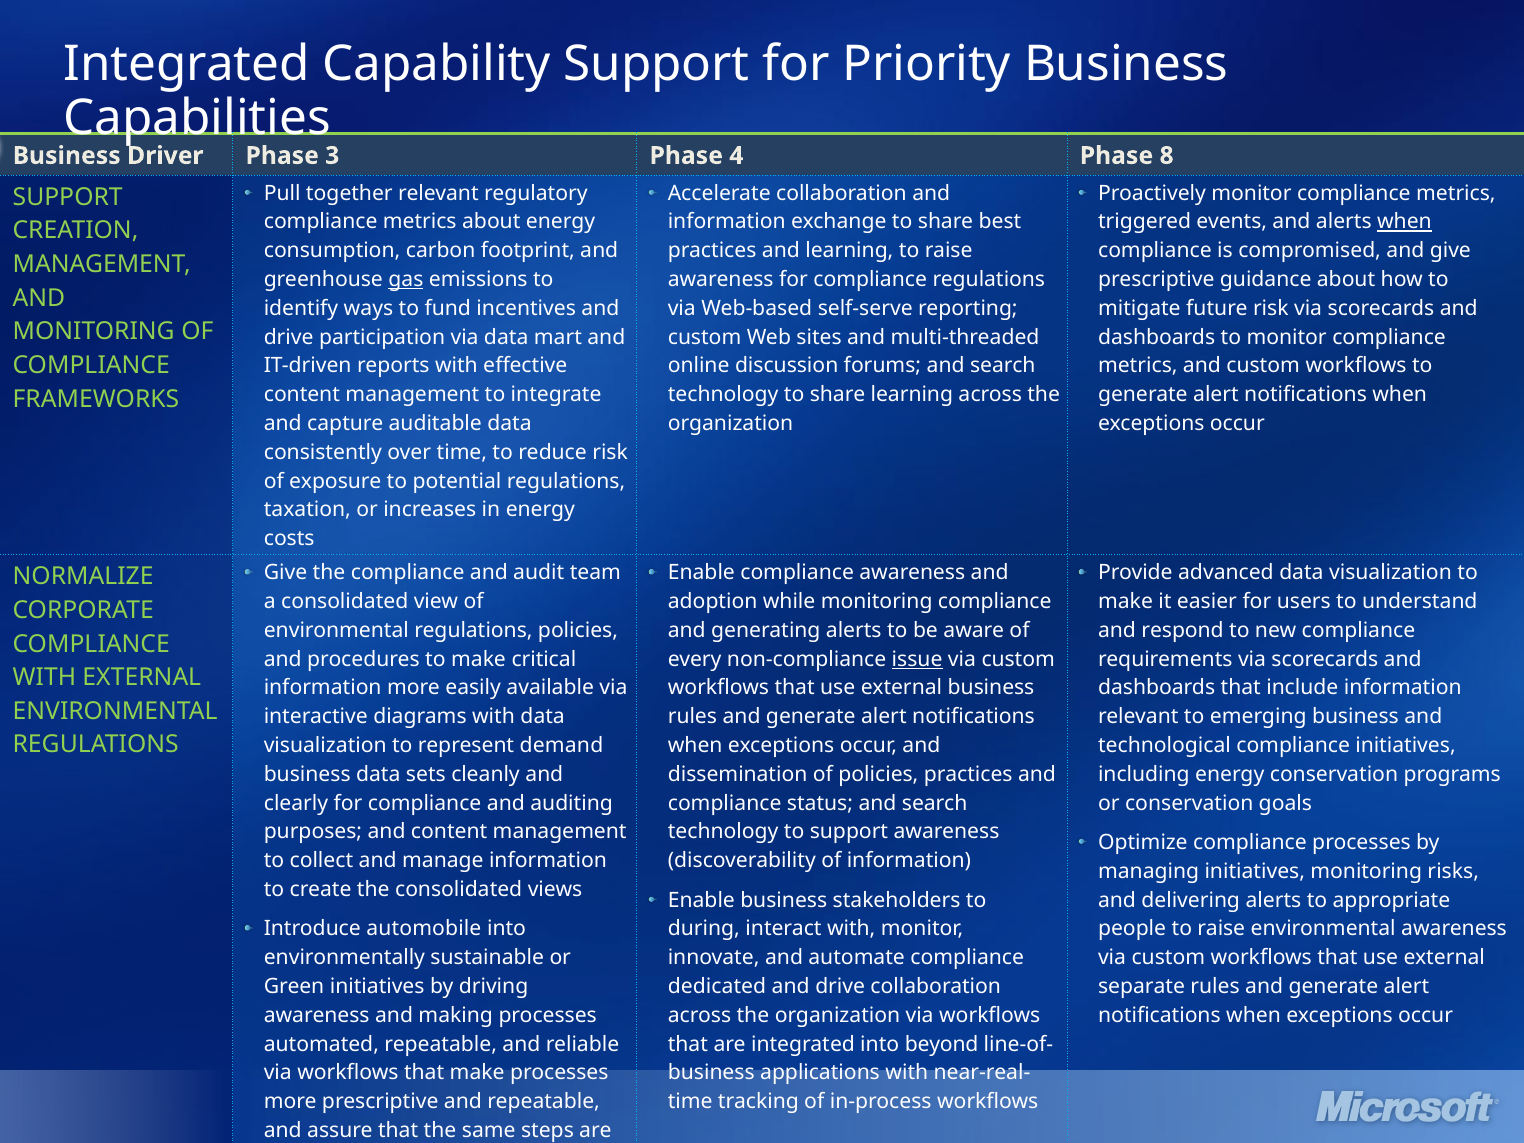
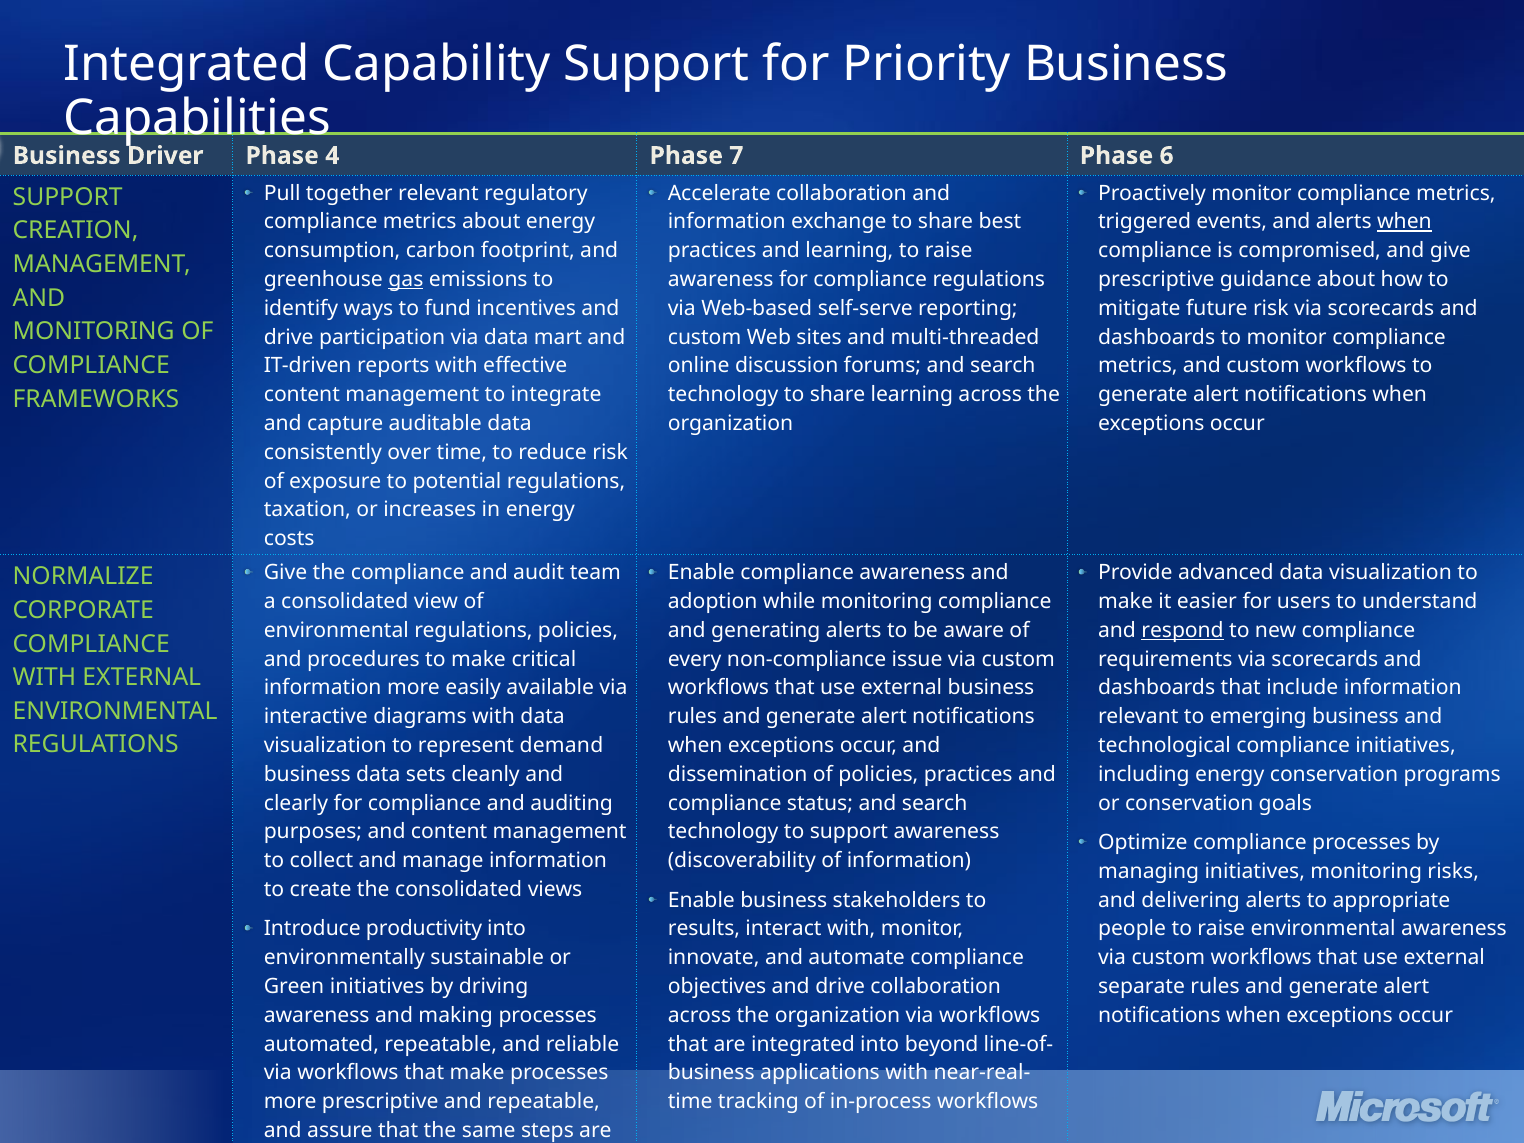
3: 3 -> 4 (332, 156)
4: 4 -> 7 (736, 156)
8: 8 -> 6 (1167, 156)
respond underline: none -> present (1183, 630)
issue underline: present -> none (917, 659)
automobile: automobile -> productivity (424, 929)
during: during -> results (704, 929)
dedicated: dedicated -> objectives (717, 986)
